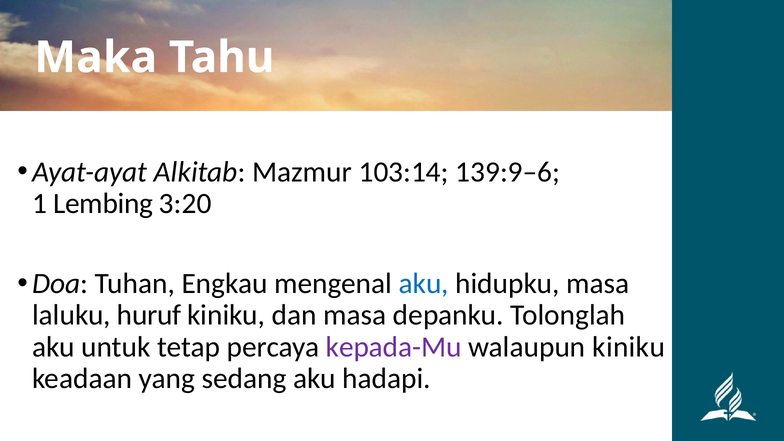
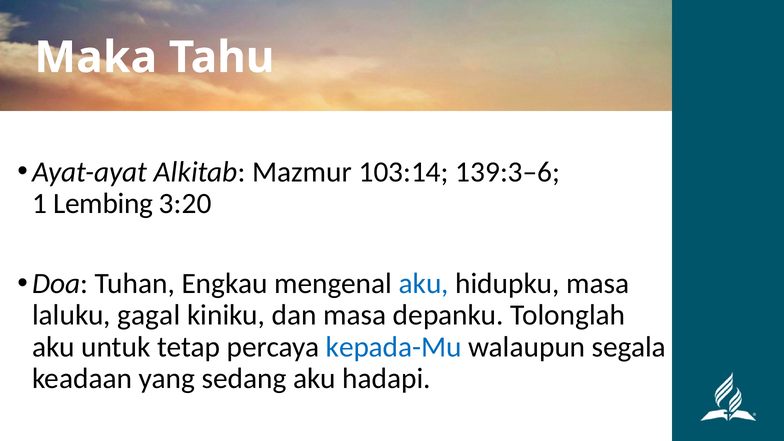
139:9–6: 139:9–6 -> 139:3–6 (508, 172)
huruf: huruf -> gagal (149, 315)
kepada-Mu colour: purple -> blue (394, 347)
walaupun kiniku: kiniku -> segala (629, 347)
